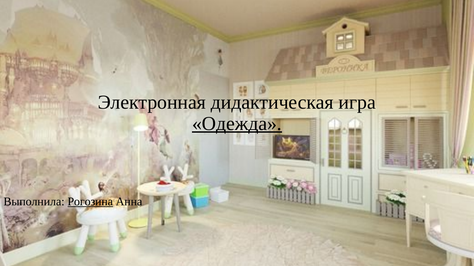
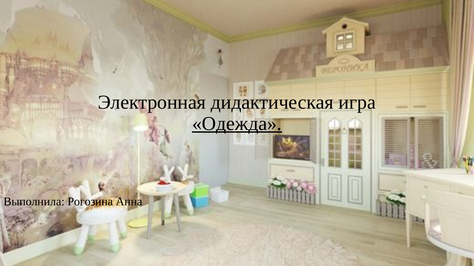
Рогозина underline: present -> none (90, 202)
